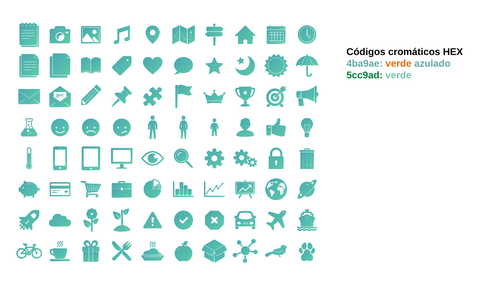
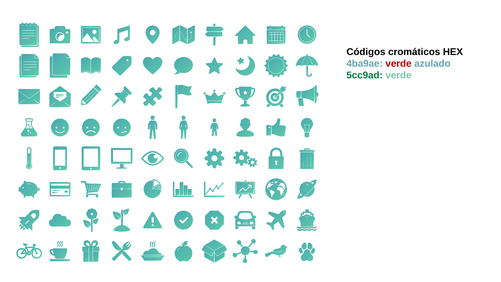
verde colour: orange -> red (399, 64)
